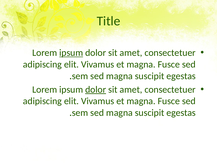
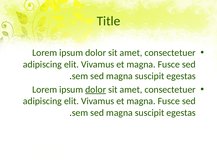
ipsum underline: present -> none (71, 53)
